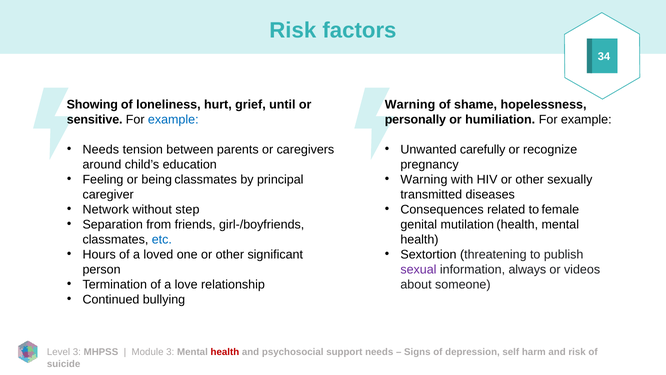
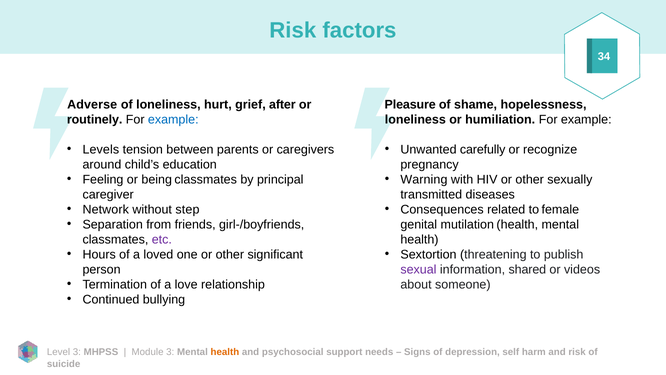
Showing: Showing -> Adverse (92, 104)
until: until -> after (282, 104)
Warning: Warning -> Pleasure (410, 104)
sensitive: sensitive -> routinely (95, 119)
personally: personally -> loneliness (415, 119)
Needs: Needs -> Levels (101, 149)
etc colour: blue -> purple (162, 239)
always: always -> shared (527, 269)
health colour: red -> orange (225, 352)
